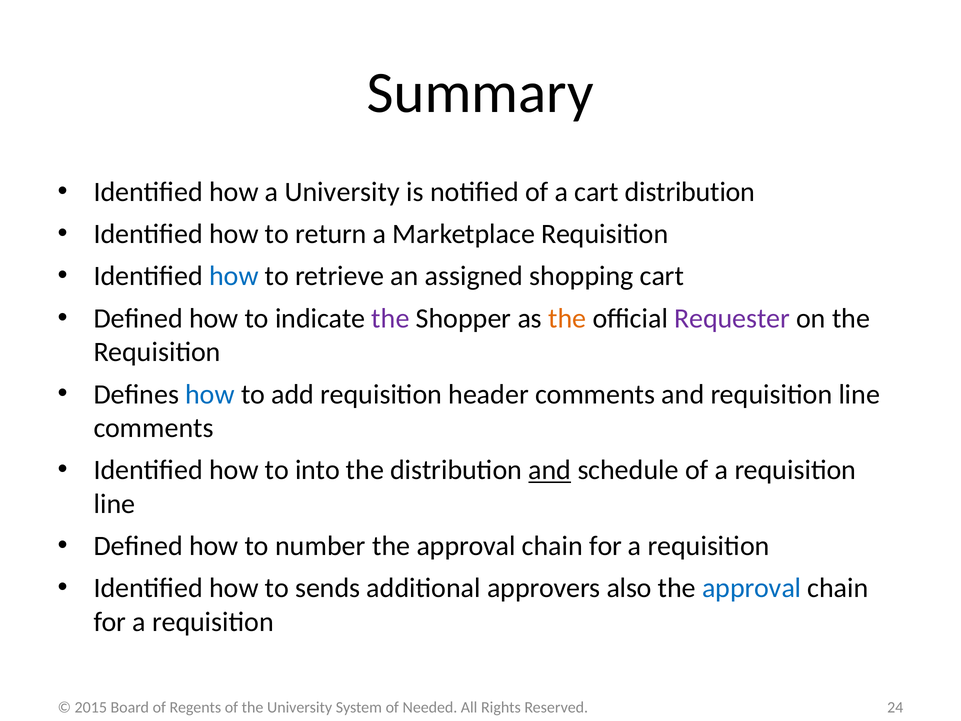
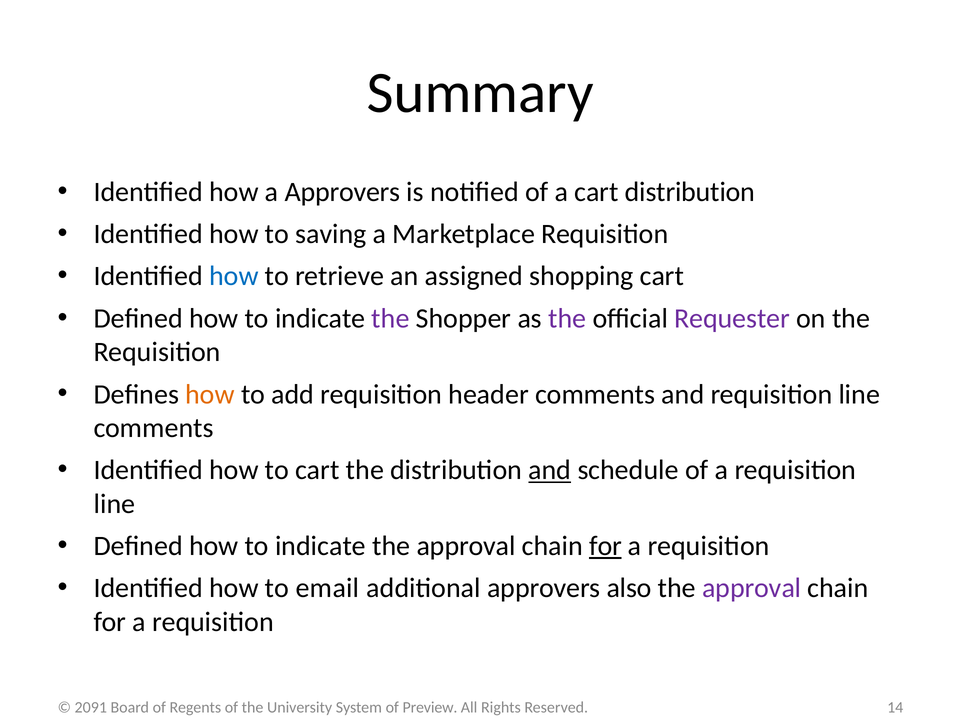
a University: University -> Approvers (342, 192)
return: return -> saving (331, 234)
the colour: orange -> purple (567, 318)
how colour: blue -> orange (210, 394)
to into: into -> cart (317, 470)
number: number -> indicate (320, 546)
for underline: none -> present (606, 546)
sends: sends -> email (328, 588)
approval colour: blue -> purple (752, 588)
2015: 2015 -> 2091 (91, 707)
Needed: Needed -> Preview (430, 707)
24: 24 -> 14 (895, 707)
